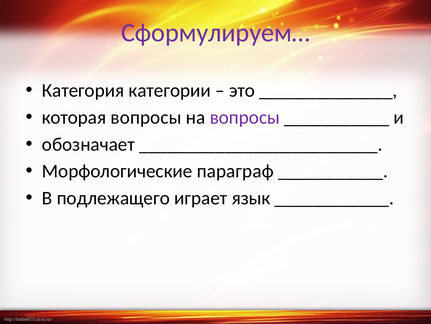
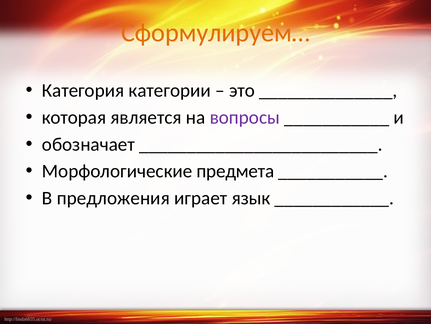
Сформулируем… colour: purple -> orange (215, 33)
которая вопросы: вопросы -> является (146, 117)
параграф: параграф -> предмета (235, 171)
подлежащего: подлежащего -> предложения (113, 198)
